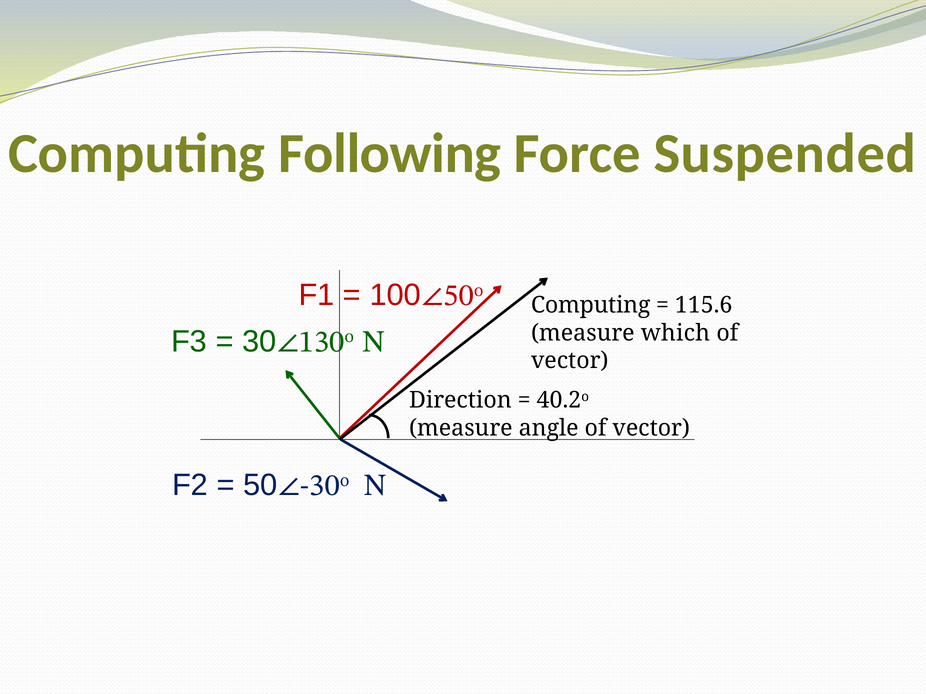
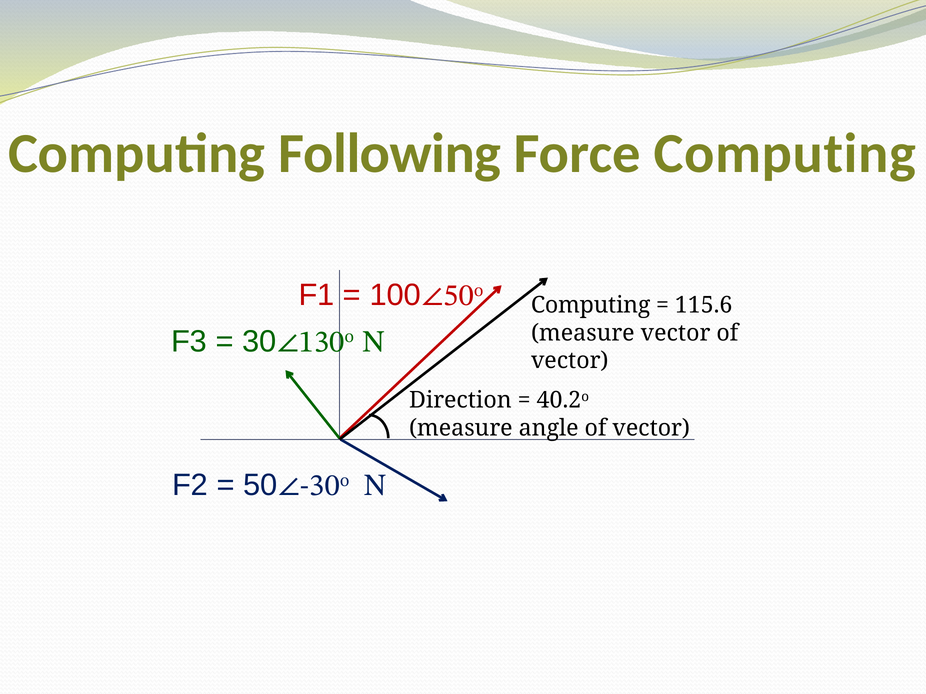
Force Suspended: Suspended -> Computing (785, 154)
measure which: which -> vector (676, 333)
